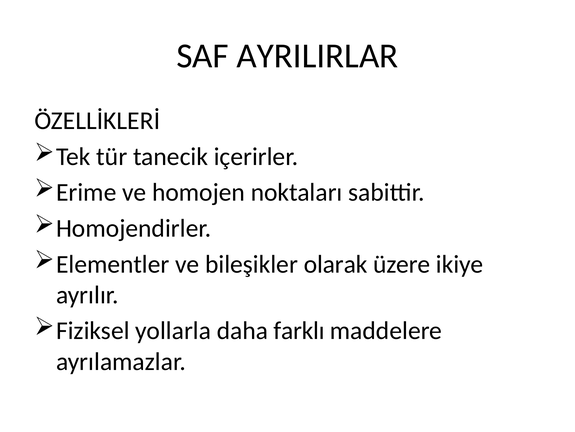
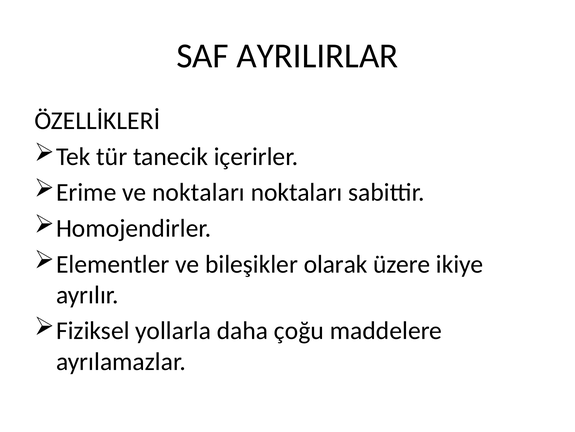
ve homojen: homojen -> noktaları (198, 192)
farklı: farklı -> çoğu (299, 330)
